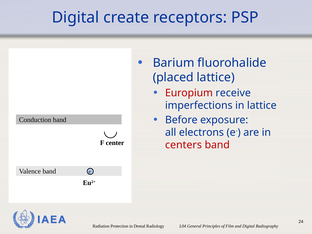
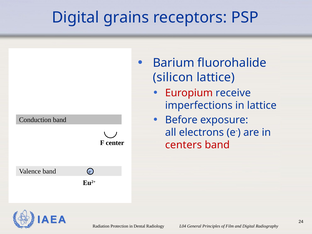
create: create -> grains (126, 17)
placed: placed -> silicon (173, 77)
